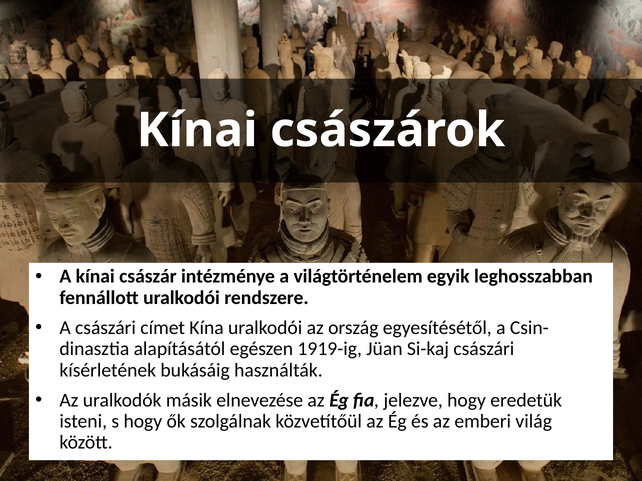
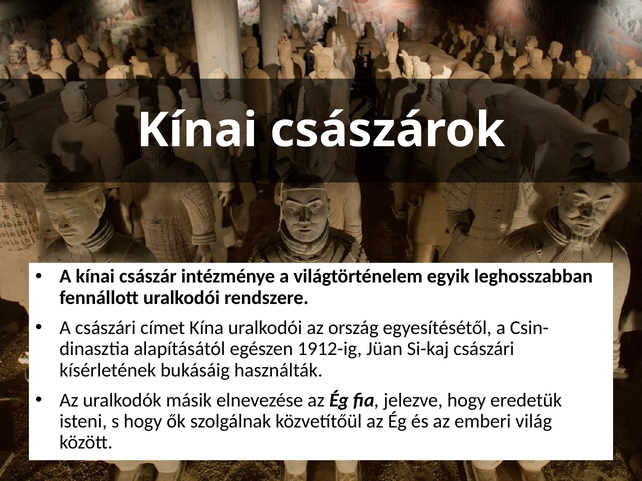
1919-ig: 1919-ig -> 1912-ig (330, 349)
